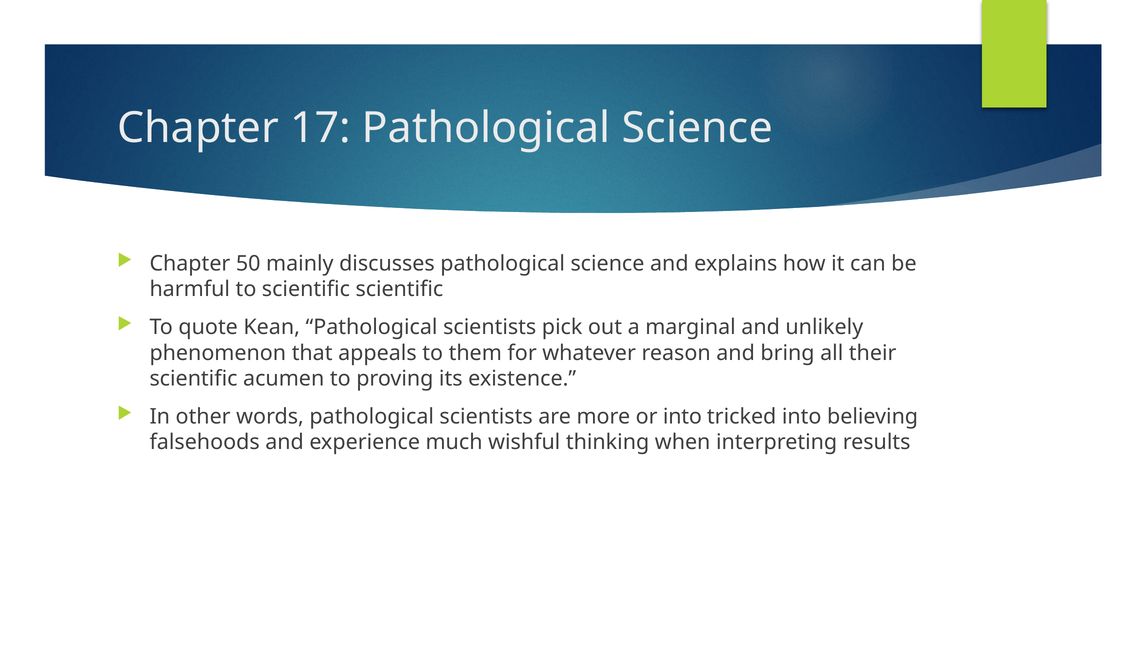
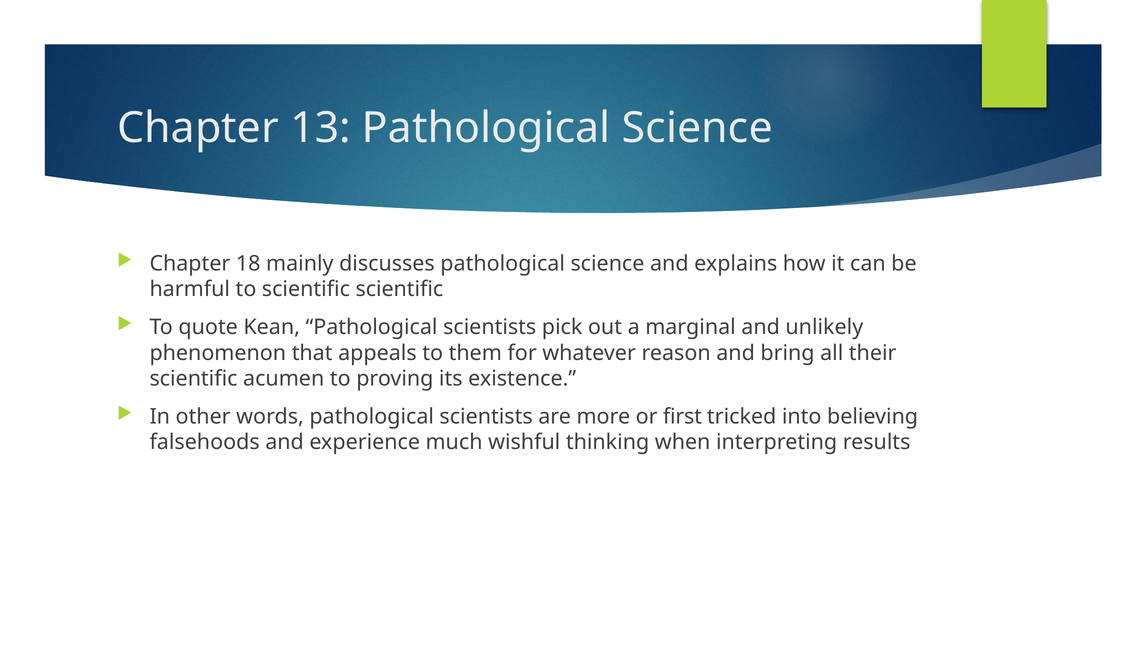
17: 17 -> 13 (321, 128)
50: 50 -> 18 (248, 264)
or into: into -> first (682, 417)
